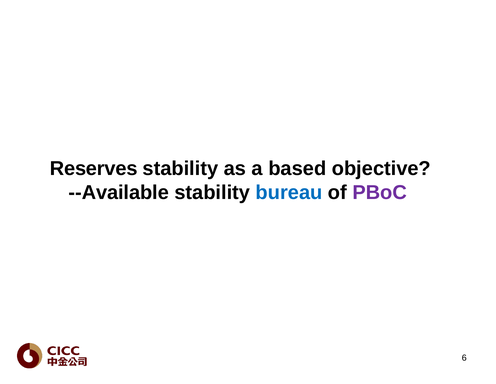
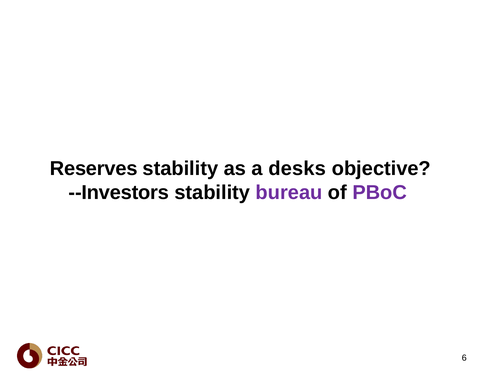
based: based -> desks (297, 168)
--Available: --Available -> --Investors (119, 192)
bureau colour: blue -> purple (289, 192)
